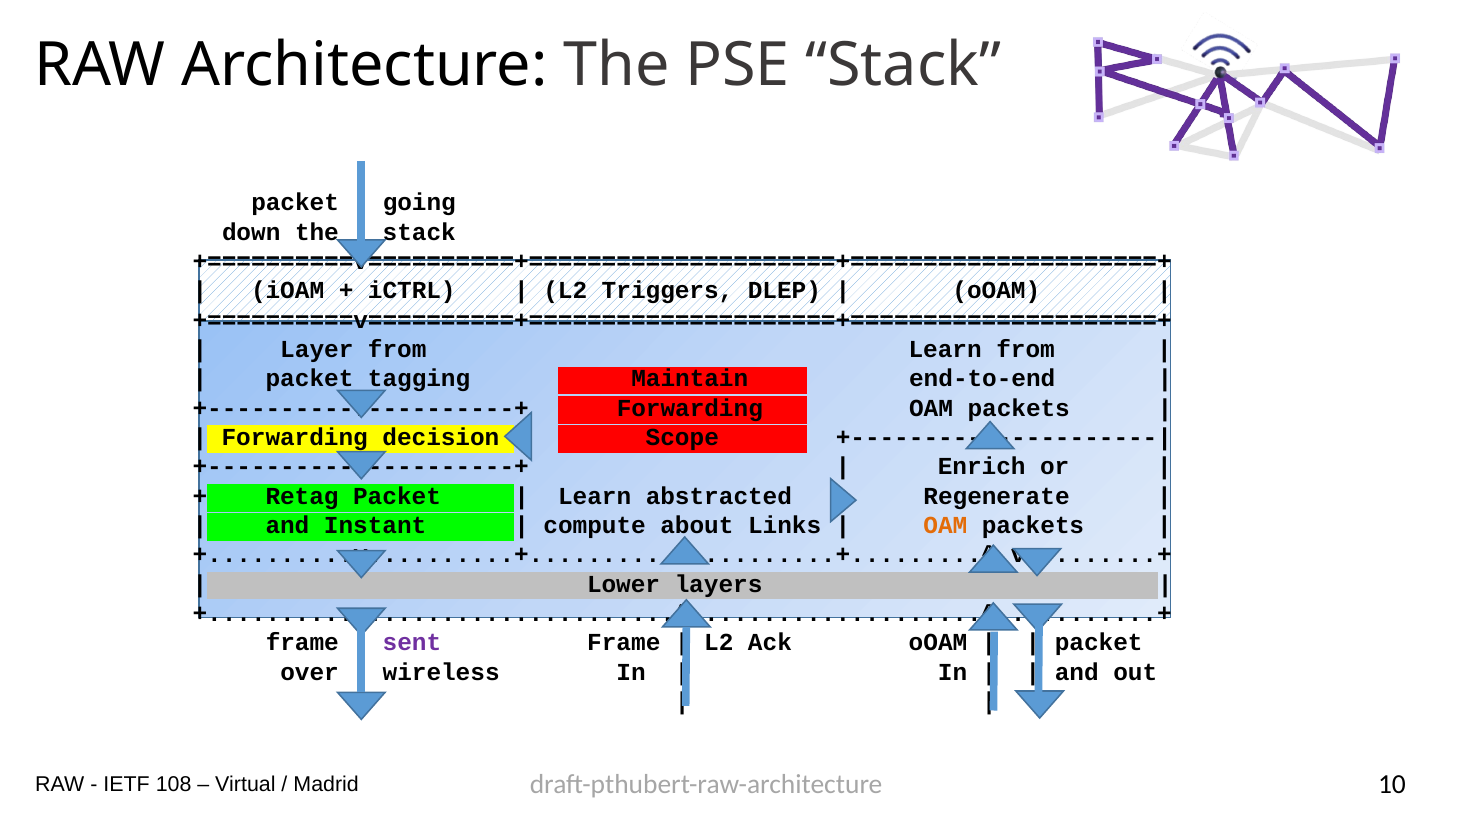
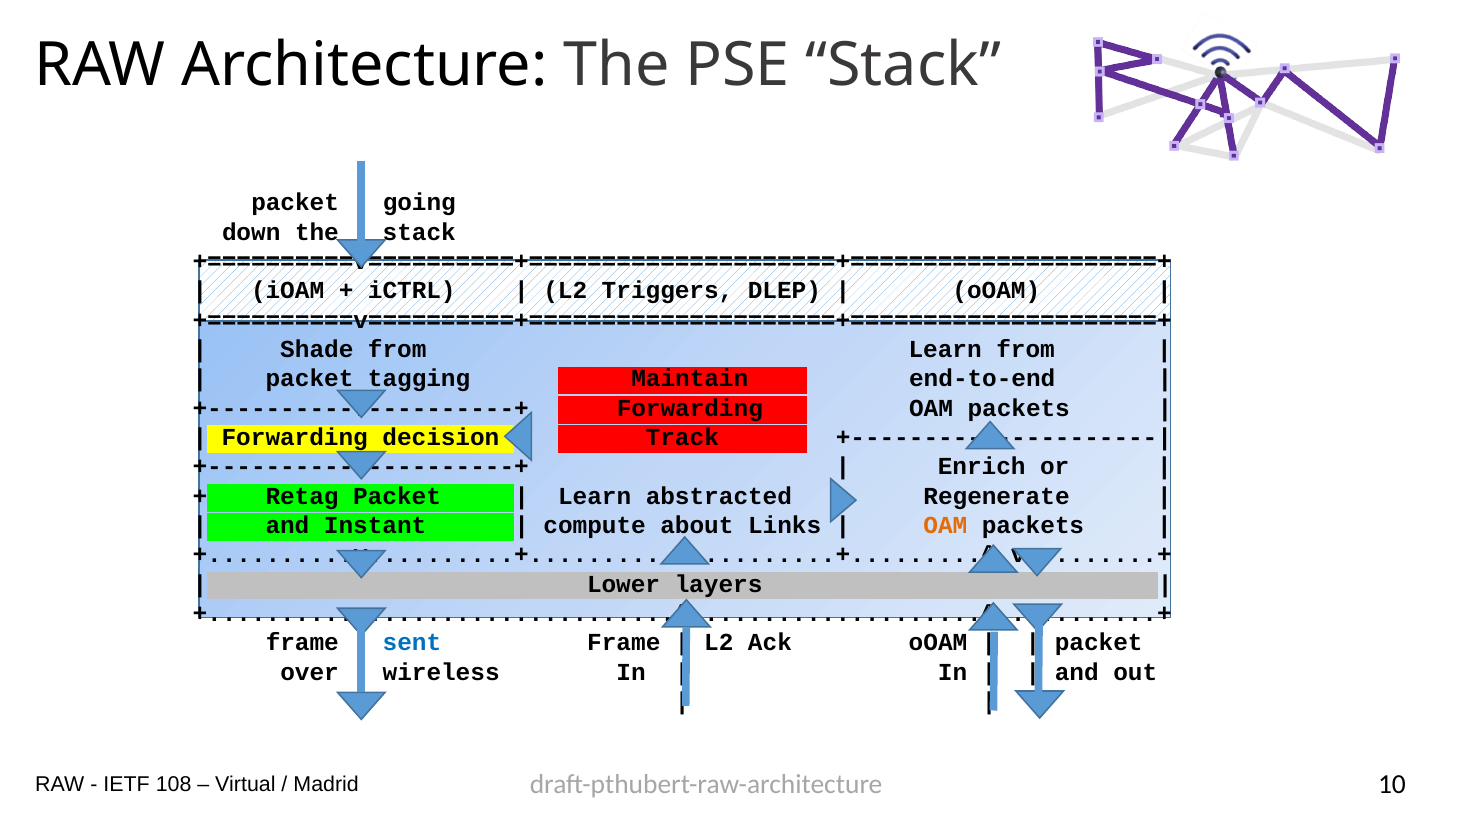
Layer: Layer -> Shade (317, 349)
Scope: Scope -> Track (682, 437)
sent colour: purple -> blue (412, 643)
